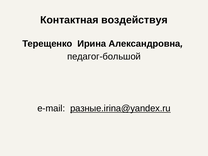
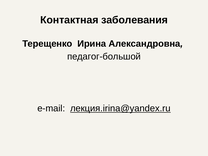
воздействуя: воздействуя -> заболевания (135, 20)
разные.irina@yandex.ru: разные.irina@yandex.ru -> лекция.irina@yandex.ru (120, 108)
